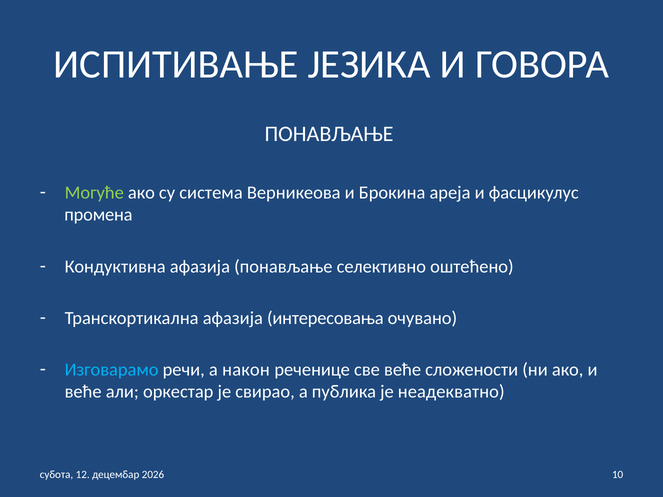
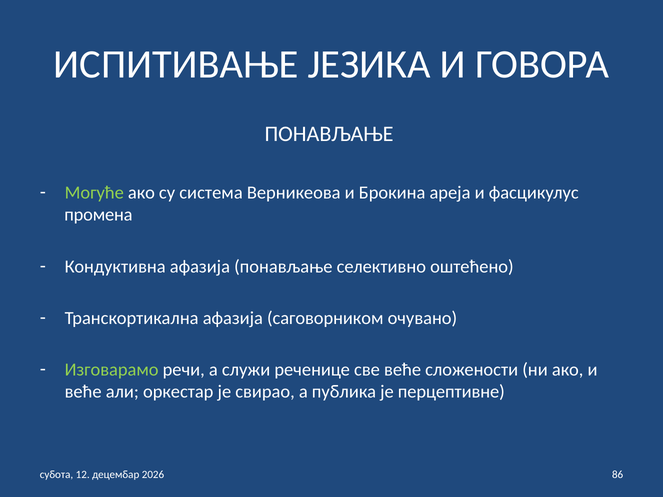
интересовања: интересовања -> саговорником (325, 318)
Изговарамо colour: light blue -> light green (112, 370)
након: након -> служи (246, 370)
неадекватно: неадекватно -> перцептивне (451, 392)
10: 10 -> 86 (618, 475)
